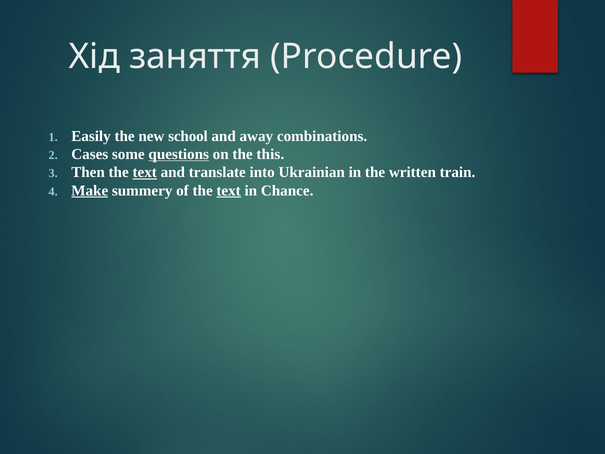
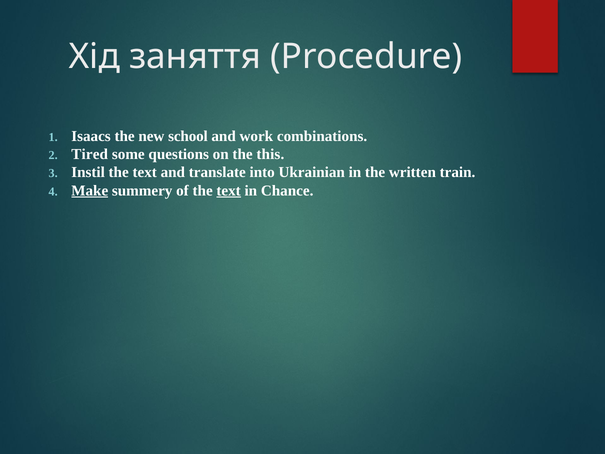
Easily: Easily -> Isaacs (91, 136)
away: away -> work (256, 136)
Cases: Cases -> Tired (90, 154)
questions underline: present -> none (179, 154)
Then: Then -> Instil (88, 172)
text underline: present -> none (145, 172)
